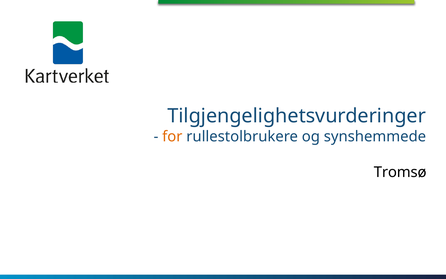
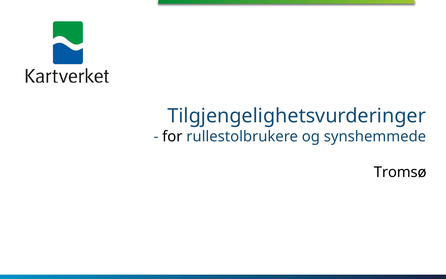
for colour: orange -> black (172, 136)
